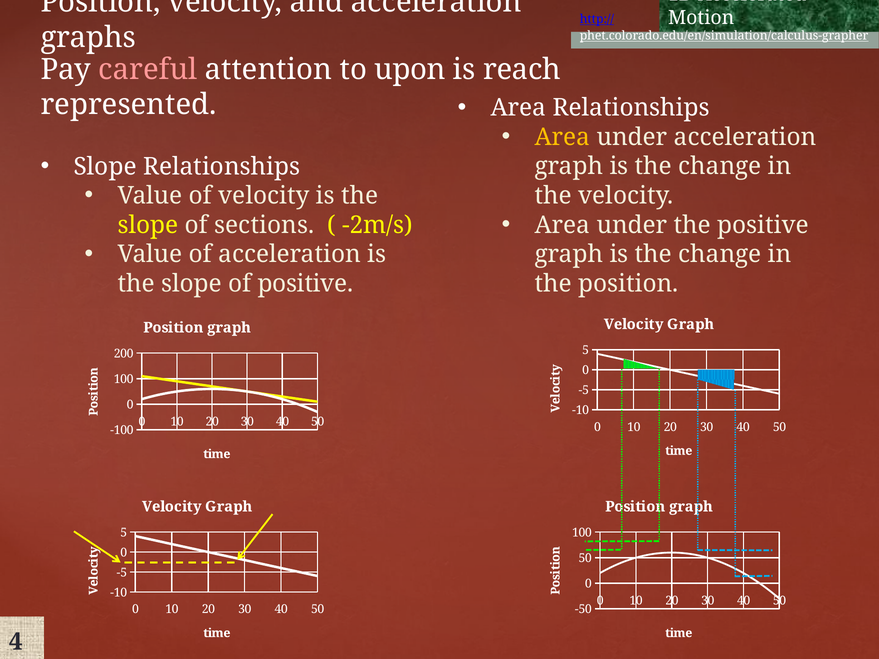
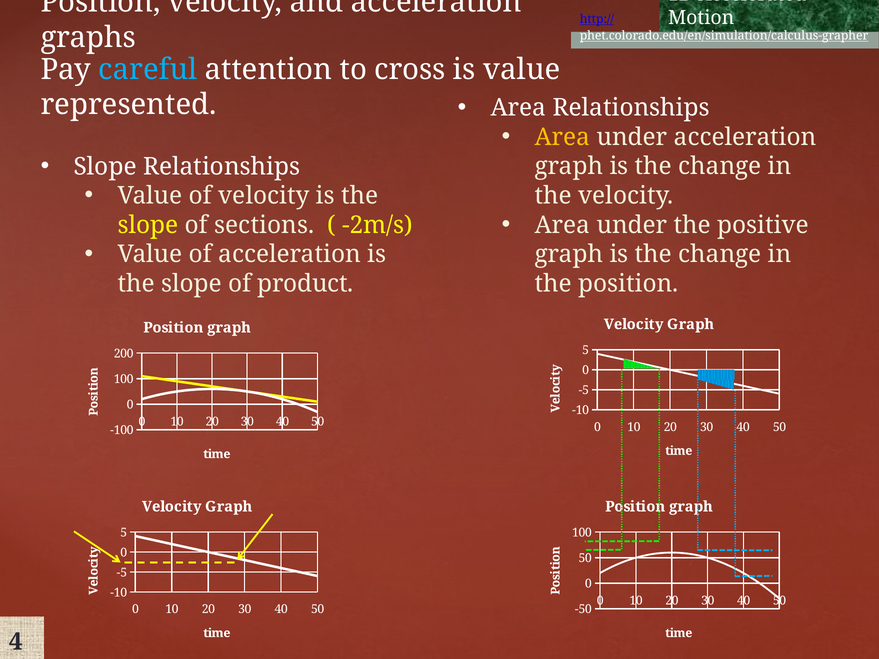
careful colour: pink -> light blue (148, 69)
upon: upon -> cross (410, 69)
is reach: reach -> value (522, 69)
of positive: positive -> product (305, 284)
